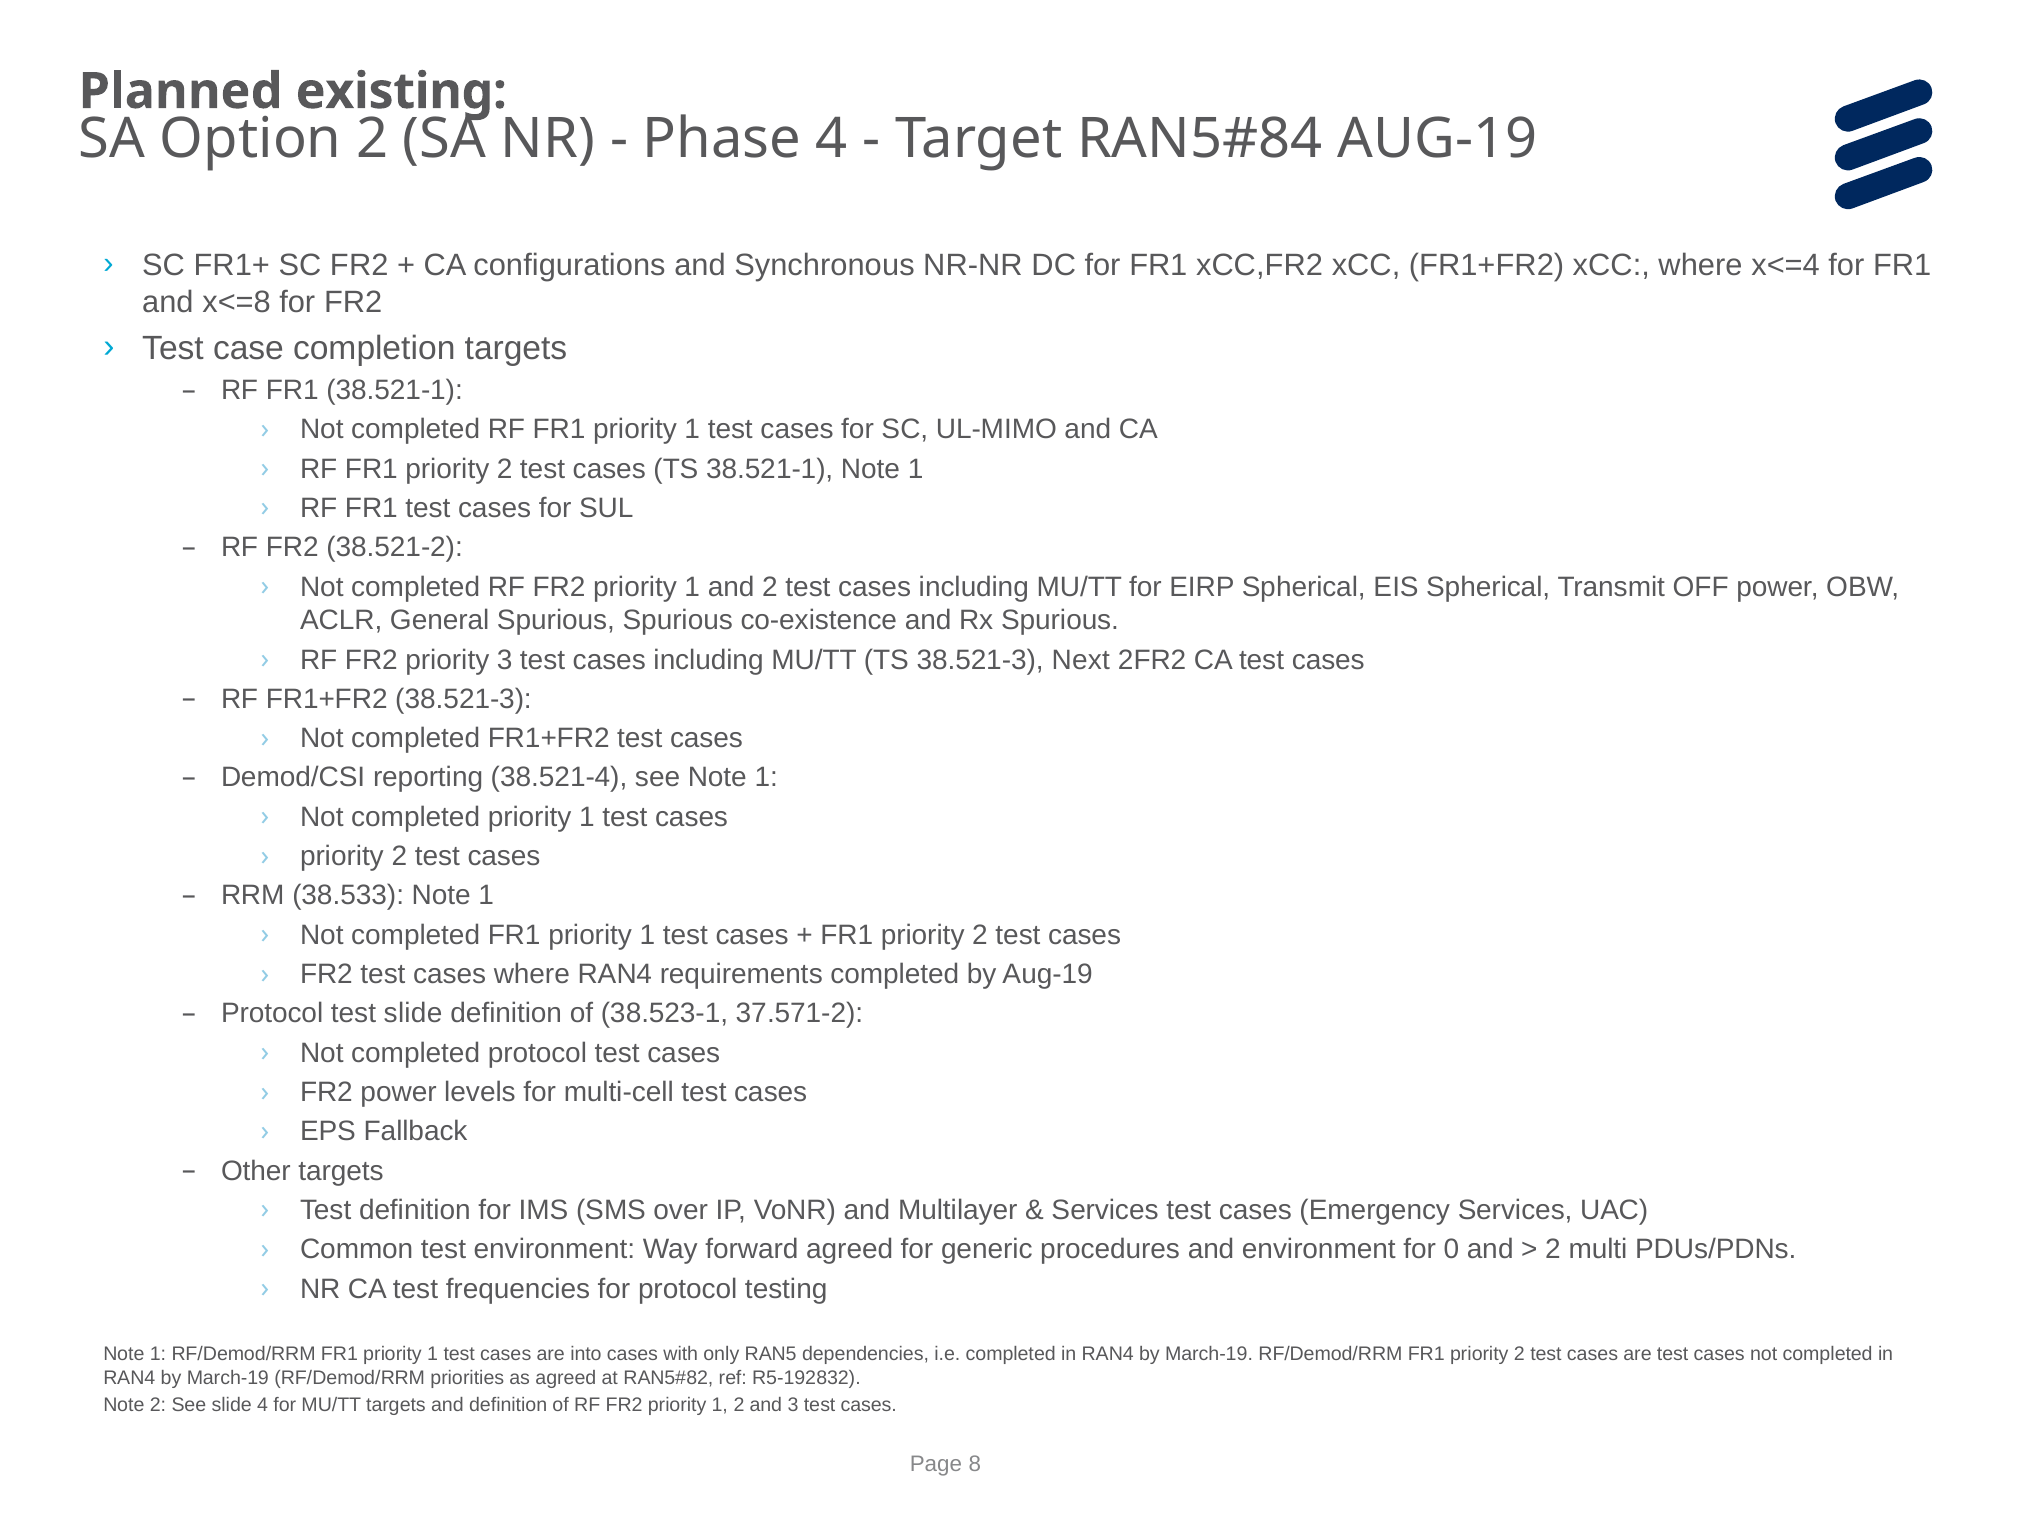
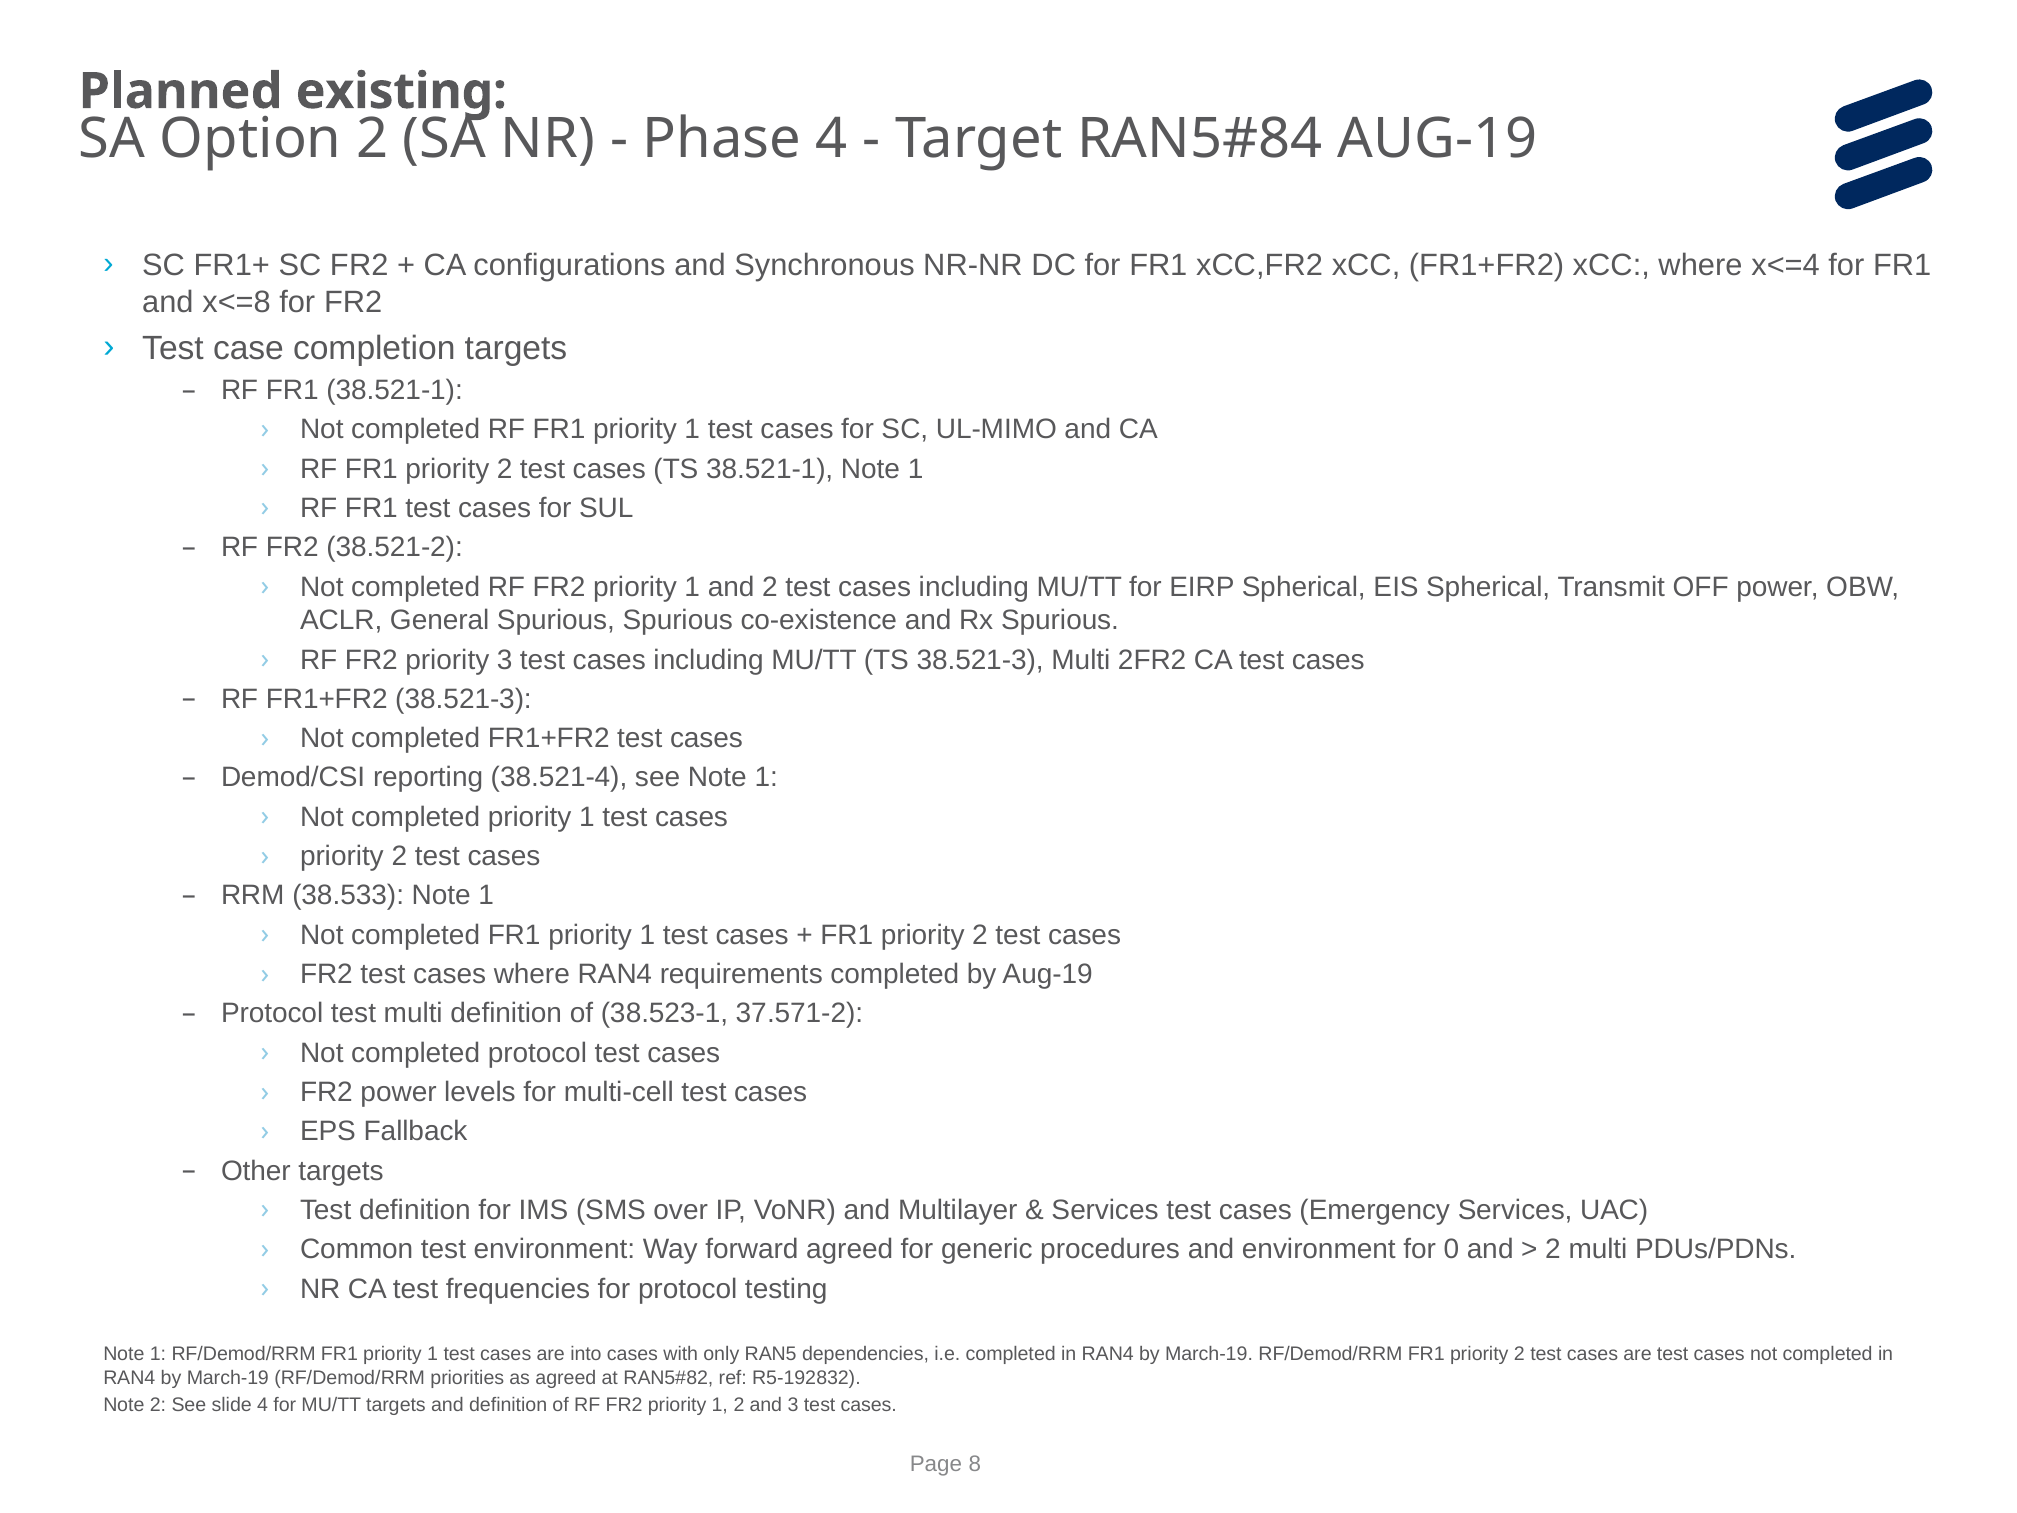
38.521-3 Next: Next -> Multi (1081, 660)
test slide: slide -> multi (413, 1013)
